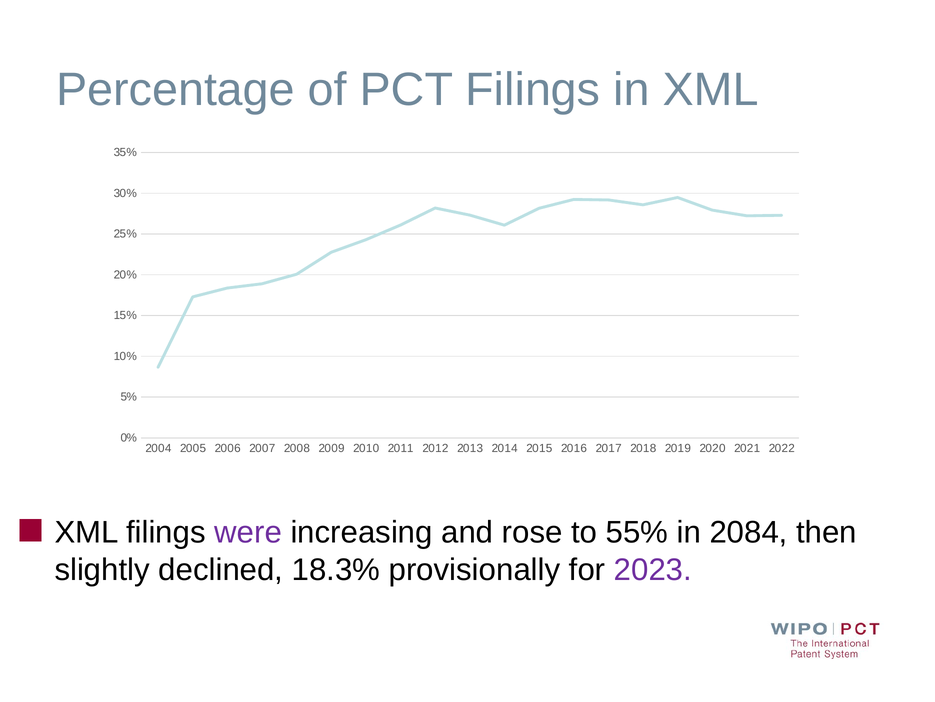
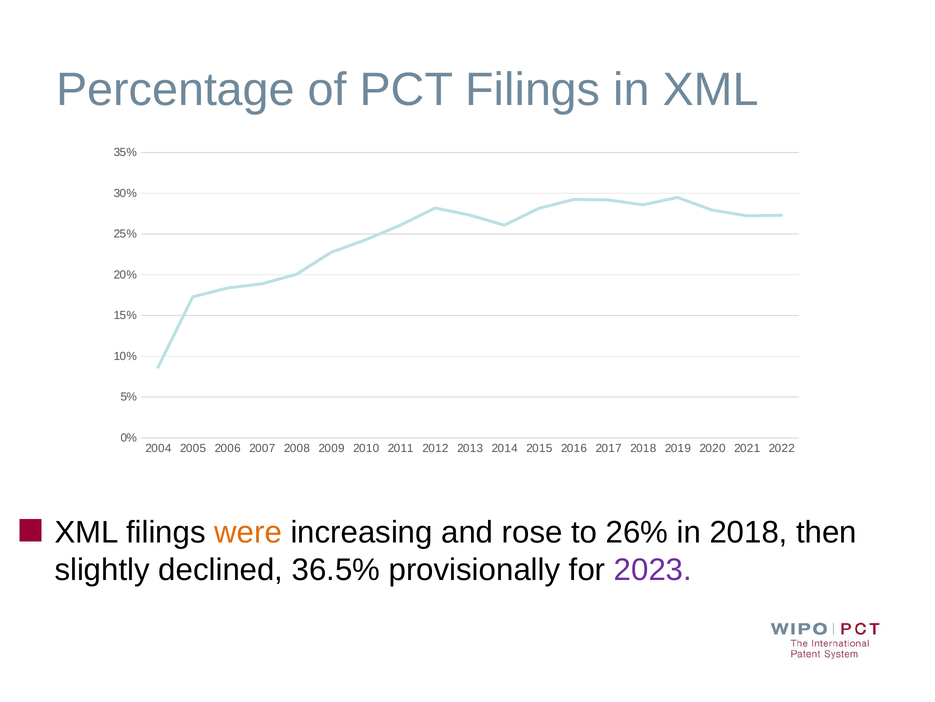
were colour: purple -> orange (248, 532)
55%: 55% -> 26% (637, 532)
in 2084: 2084 -> 2018 (749, 532)
18.3%: 18.3% -> 36.5% (336, 569)
